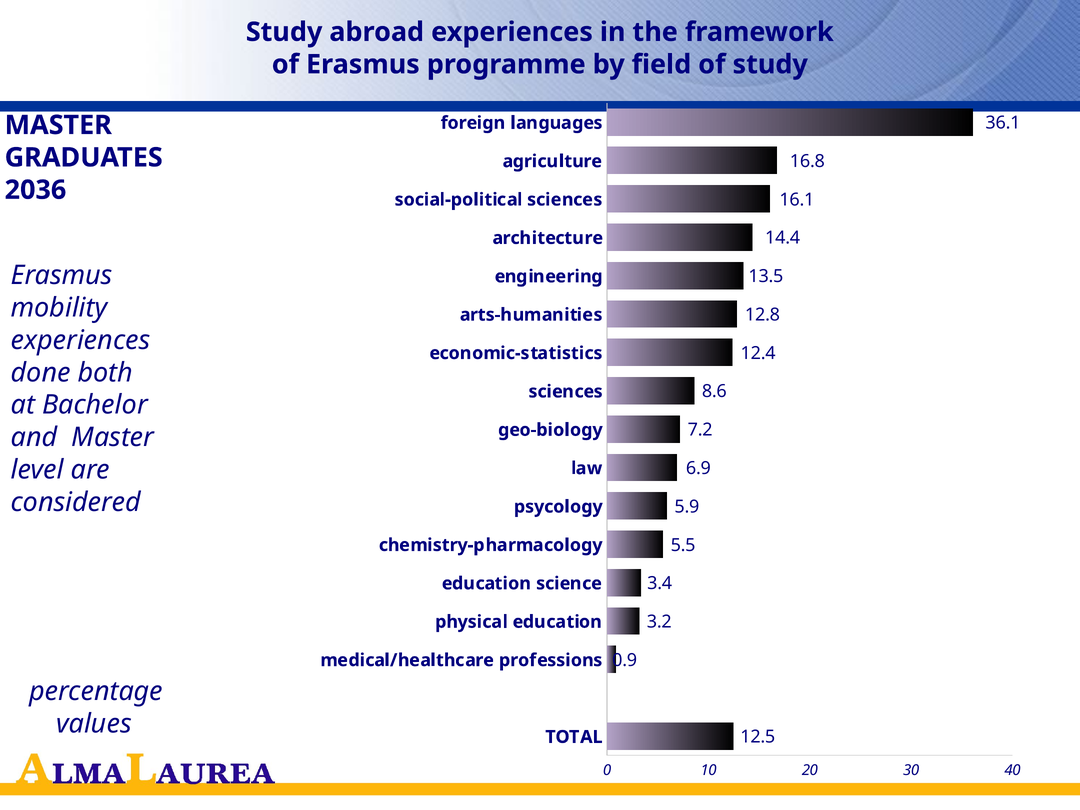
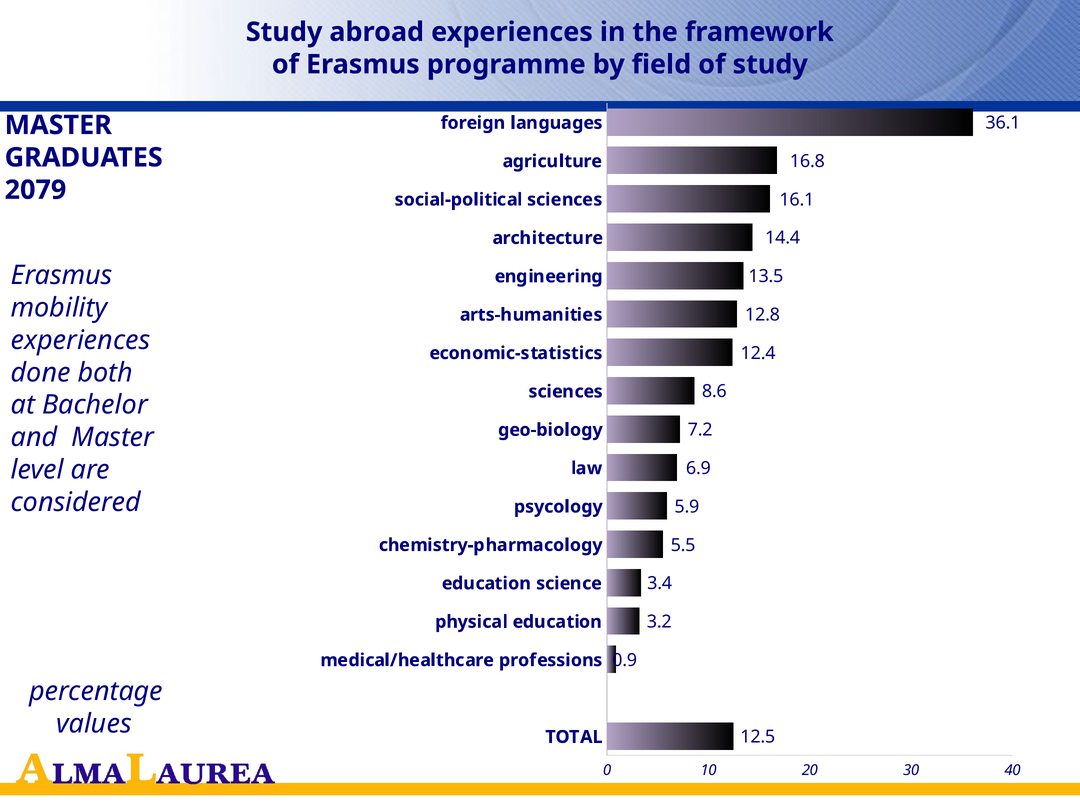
2036: 2036 -> 2079 (35, 190)
